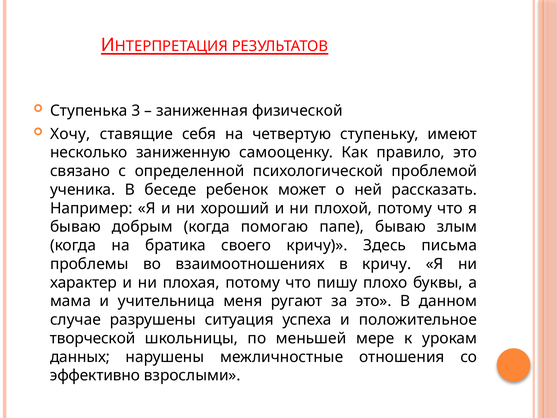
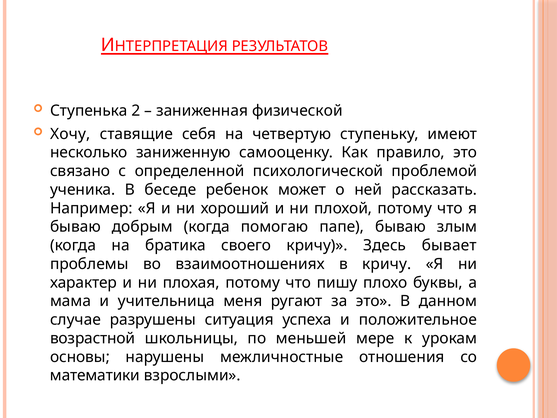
3: 3 -> 2 (136, 111)
письма: письма -> бывает (449, 245)
творческой: творческой -> возрастной (93, 338)
данных: данных -> основы (80, 357)
эффективно: эффективно -> математики (95, 375)
